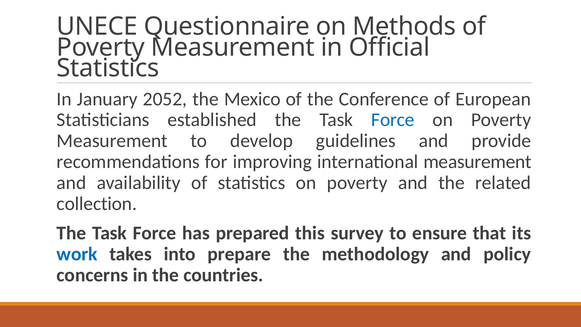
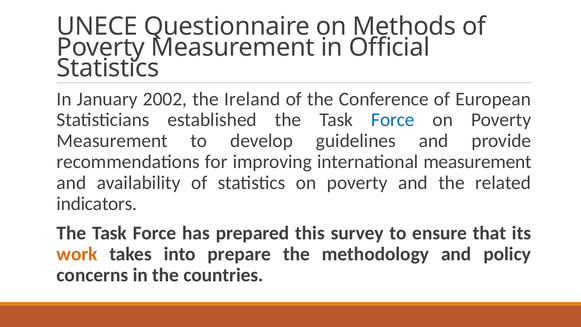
2052: 2052 -> 2002 (165, 99)
Mexico: Mexico -> Ireland (252, 99)
collection: collection -> indicators (97, 204)
work colour: blue -> orange (77, 254)
